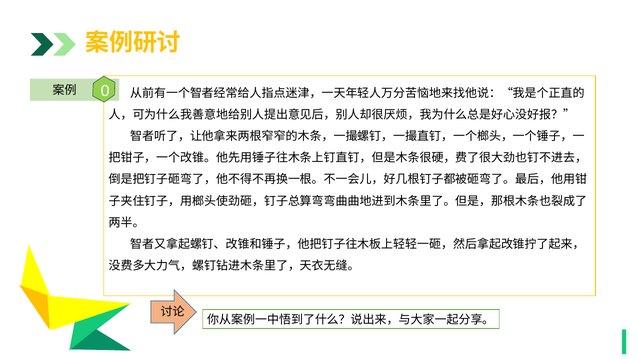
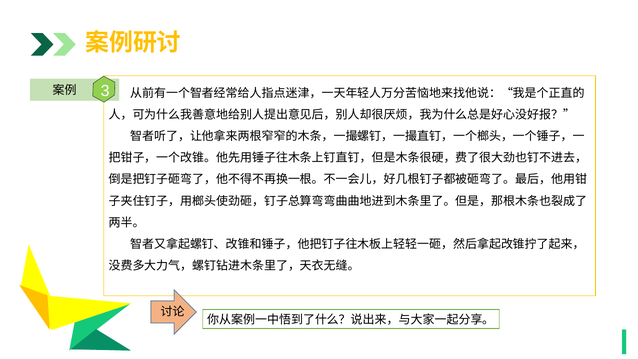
0: 0 -> 3 (105, 91)
